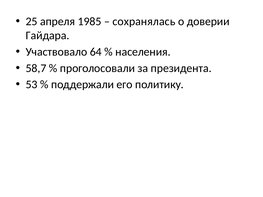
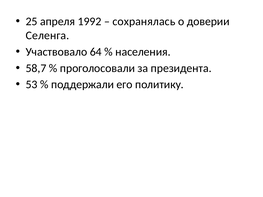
1985: 1985 -> 1992 (90, 21)
Гайдара: Гайдара -> Селенга (48, 36)
